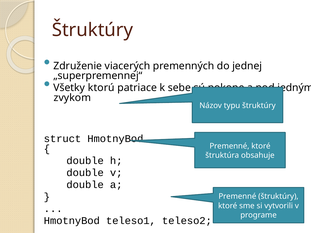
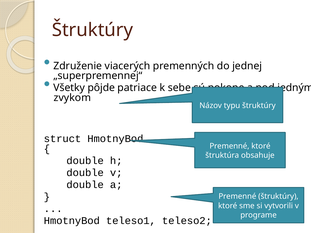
ktorú: ktorú -> pôjde (101, 88)
